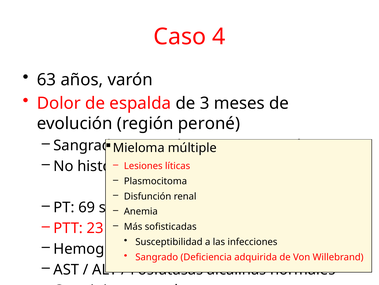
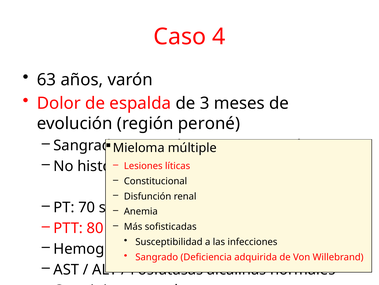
Plasmocitoma: Plasmocitoma -> Constitucional (155, 181)
69: 69 -> 70 (87, 207)
23: 23 -> 80 (95, 228)
